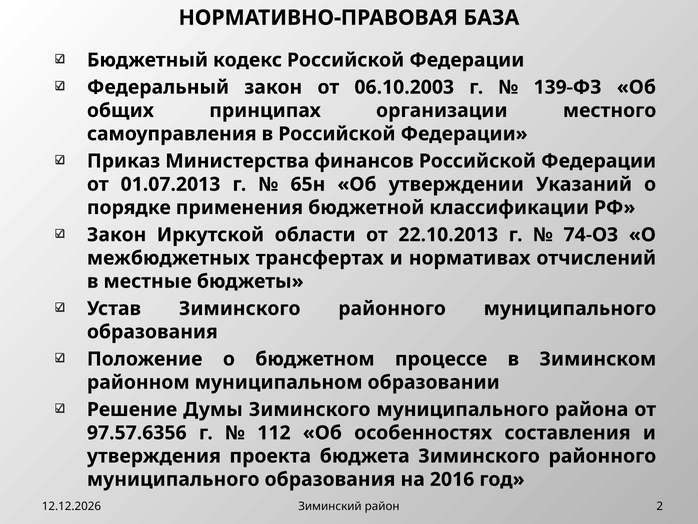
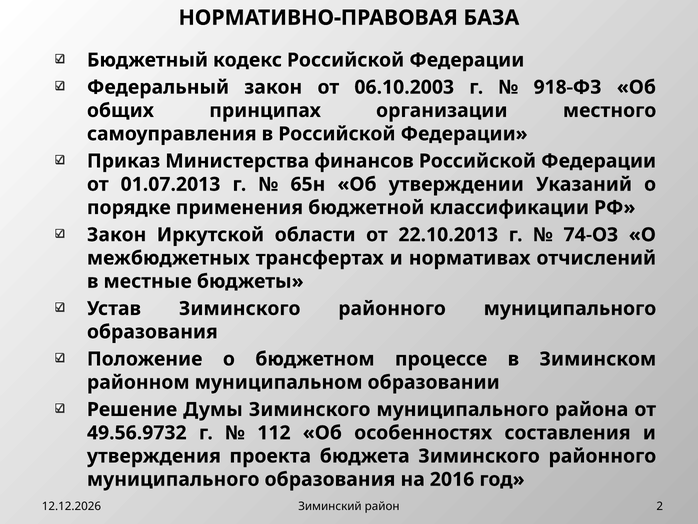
139-ФЗ: 139-ФЗ -> 918-ФЗ (568, 87)
97.57.6356: 97.57.6356 -> 49.56.9732 (137, 432)
